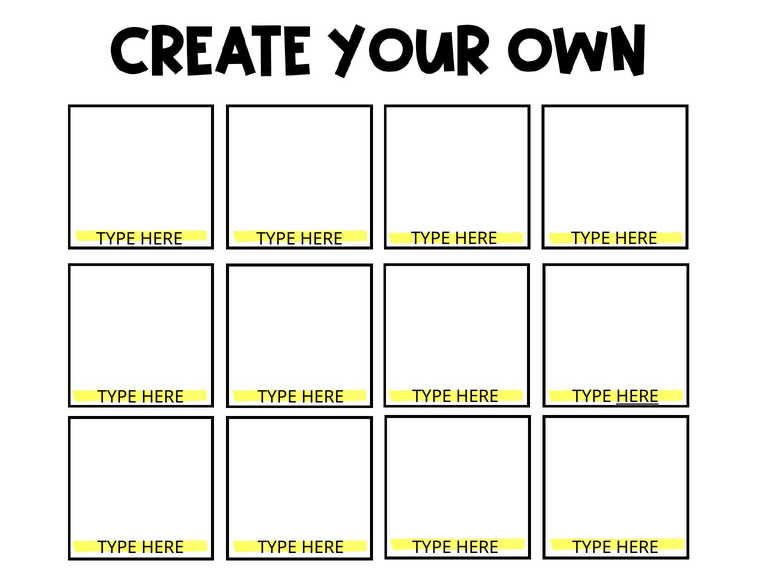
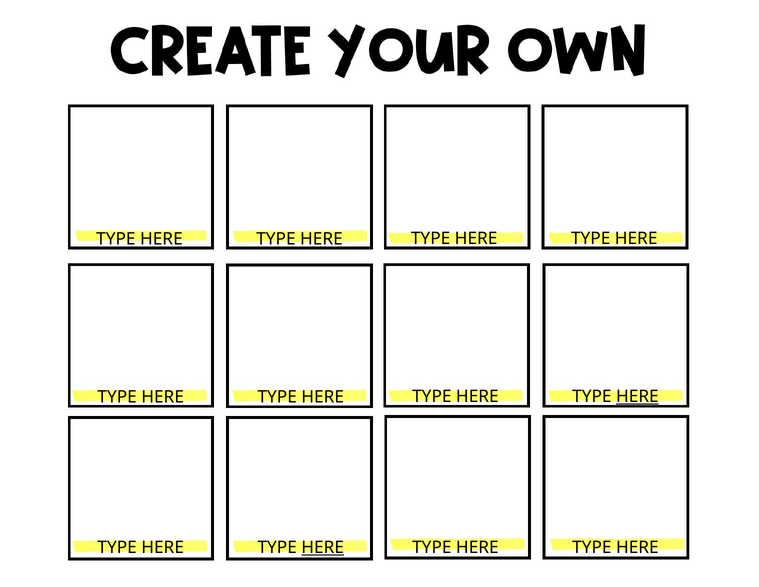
HERE underline: none -> present (323, 547)
